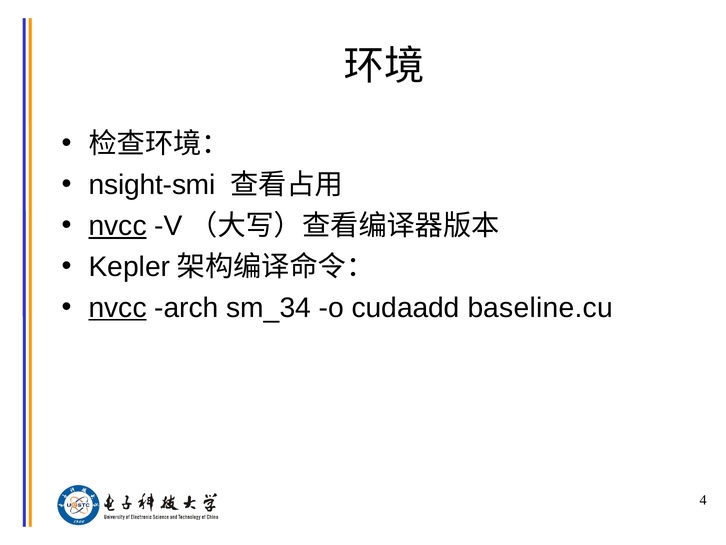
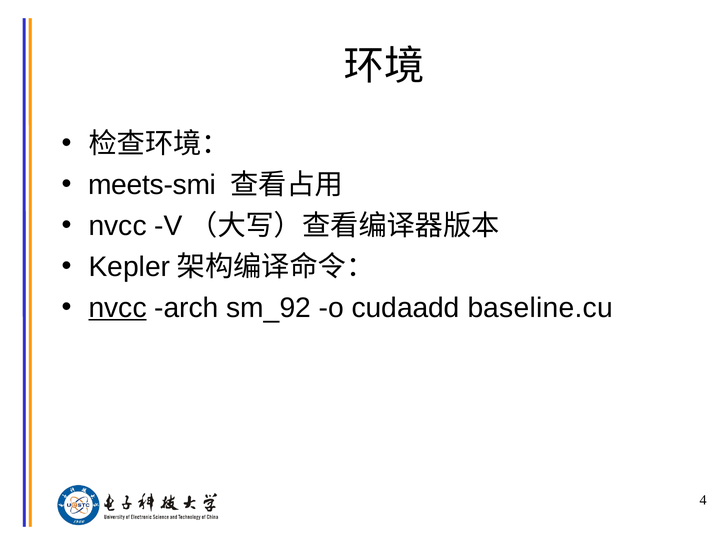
nsight-smi: nsight-smi -> meets-smi (152, 185)
nvcc underline: present -> none (118, 226)
sm_34: sm_34 -> sm_92 (269, 307)
